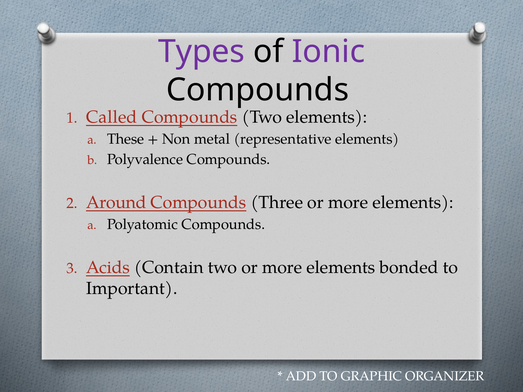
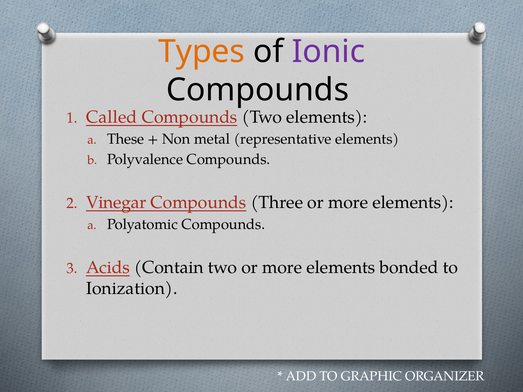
Types colour: purple -> orange (202, 52)
Around: Around -> Vinegar (116, 203)
Important: Important -> Ionization (132, 289)
